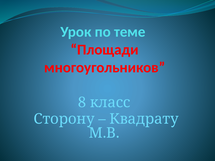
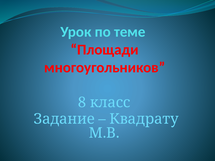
Сторону: Сторону -> Задание (64, 119)
